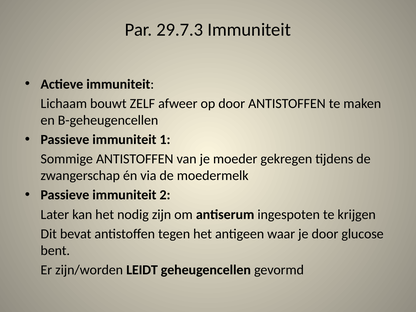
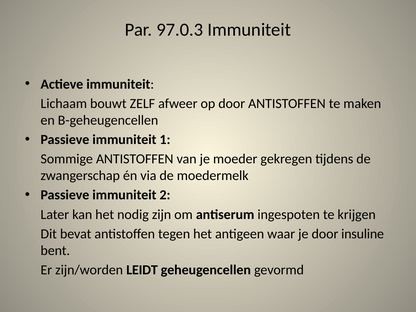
29.7.3: 29.7.3 -> 97.0.3 (180, 30)
glucose: glucose -> insuline (363, 234)
